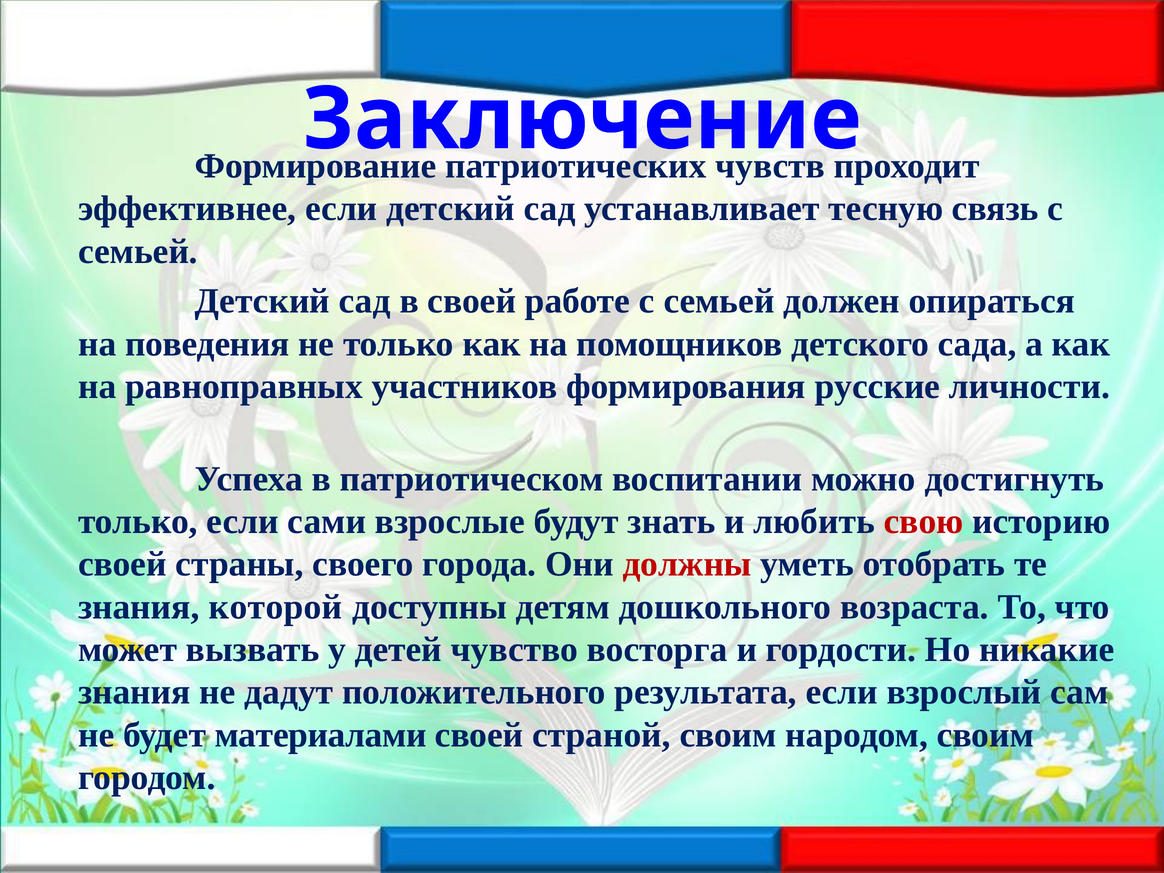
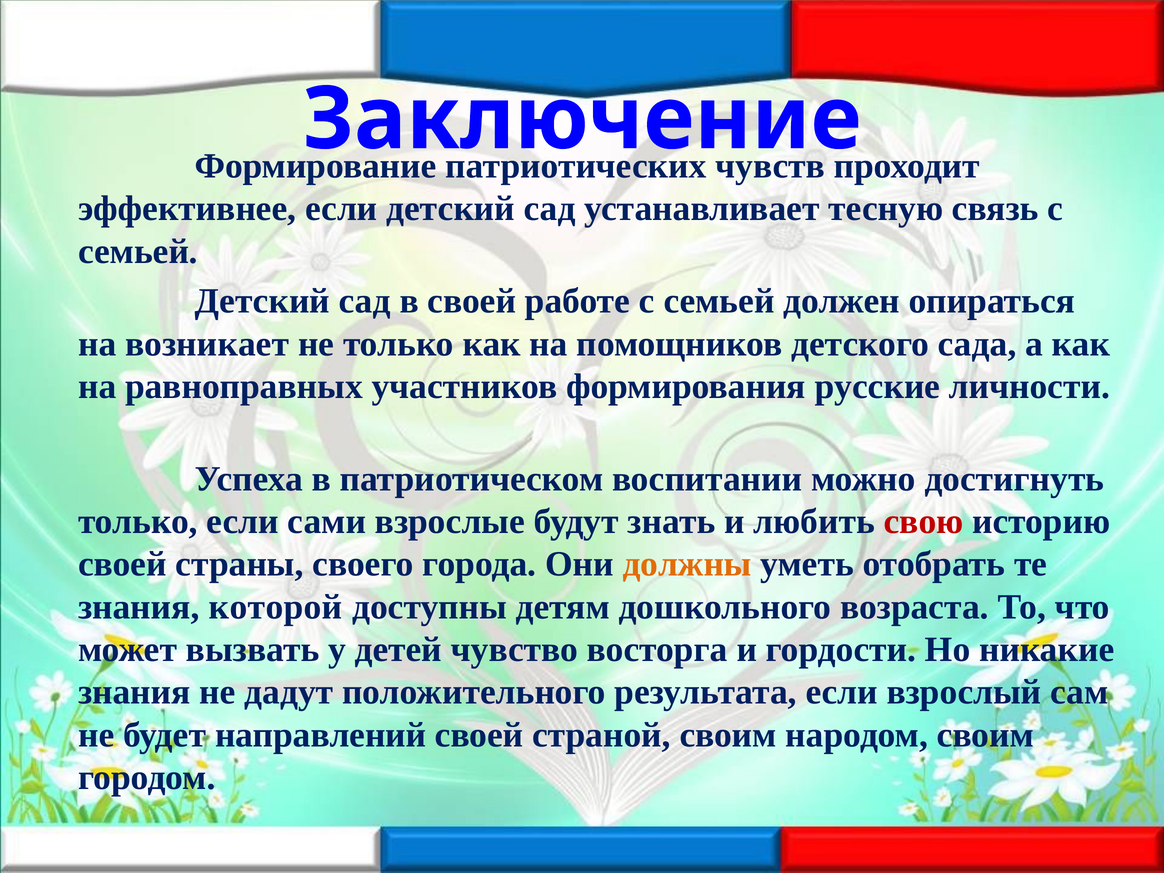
поведения: поведения -> возникает (207, 344)
должны colour: red -> orange (687, 564)
материалами: материалами -> направлений (321, 735)
